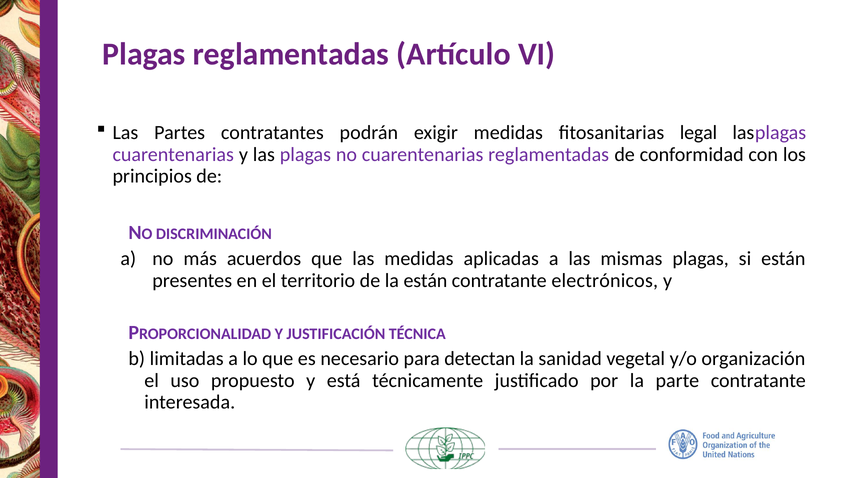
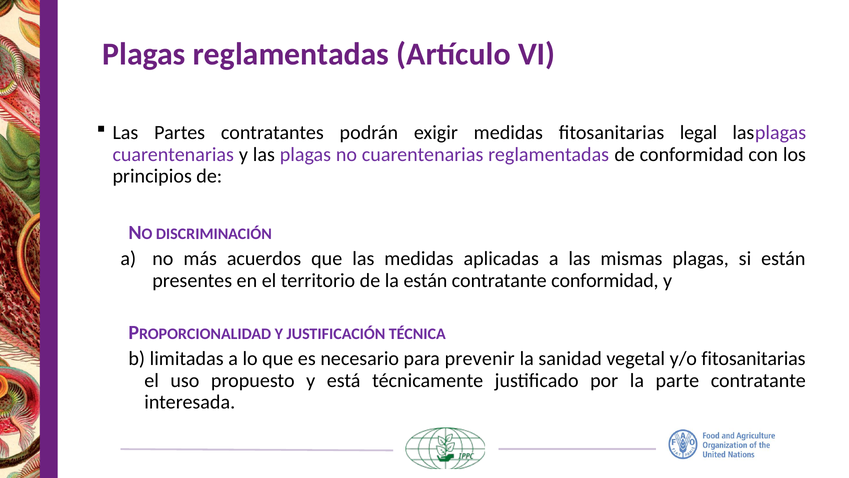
contratante electrónicos: electrónicos -> conformidad (605, 280)
detectan: detectan -> prevenir (480, 359)
y/o organización: organización -> fitosanitarias (754, 359)
